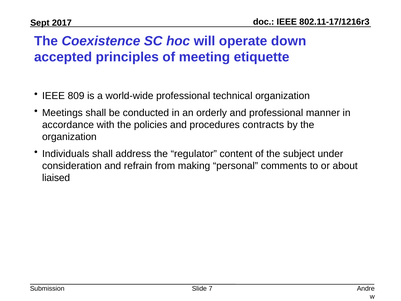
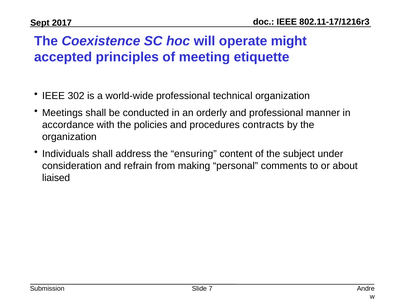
down: down -> might (289, 41)
809: 809 -> 302 (76, 96)
regulator: regulator -> ensuring (194, 154)
